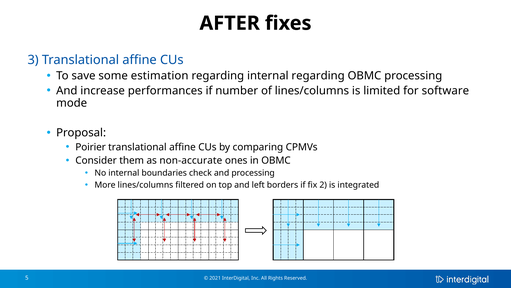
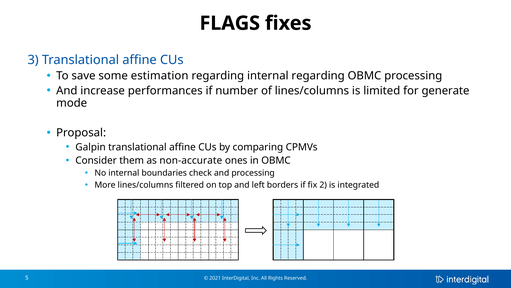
AFTER: AFTER -> FLAGS (230, 23)
software: software -> generate (445, 90)
Poirier: Poirier -> Galpin (91, 147)
